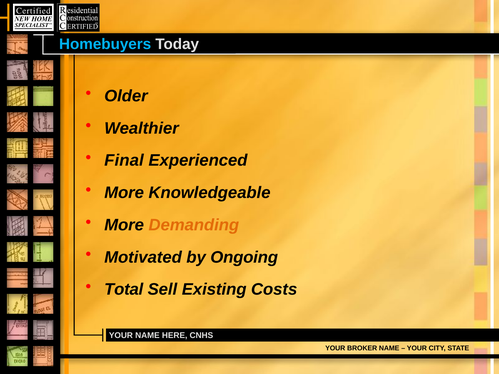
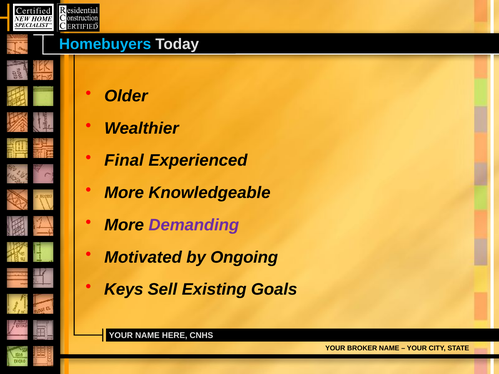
Demanding colour: orange -> purple (194, 225)
Total: Total -> Keys (124, 290)
Costs: Costs -> Goals (274, 290)
